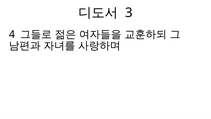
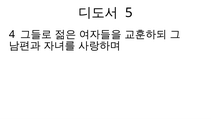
3: 3 -> 5 (129, 13)
